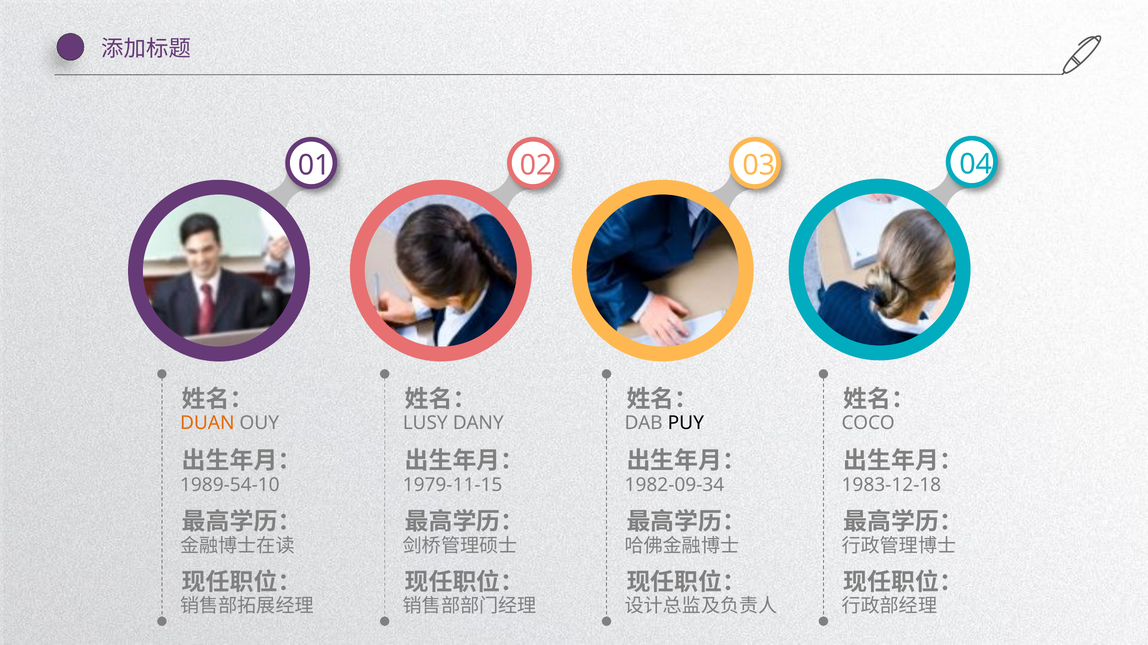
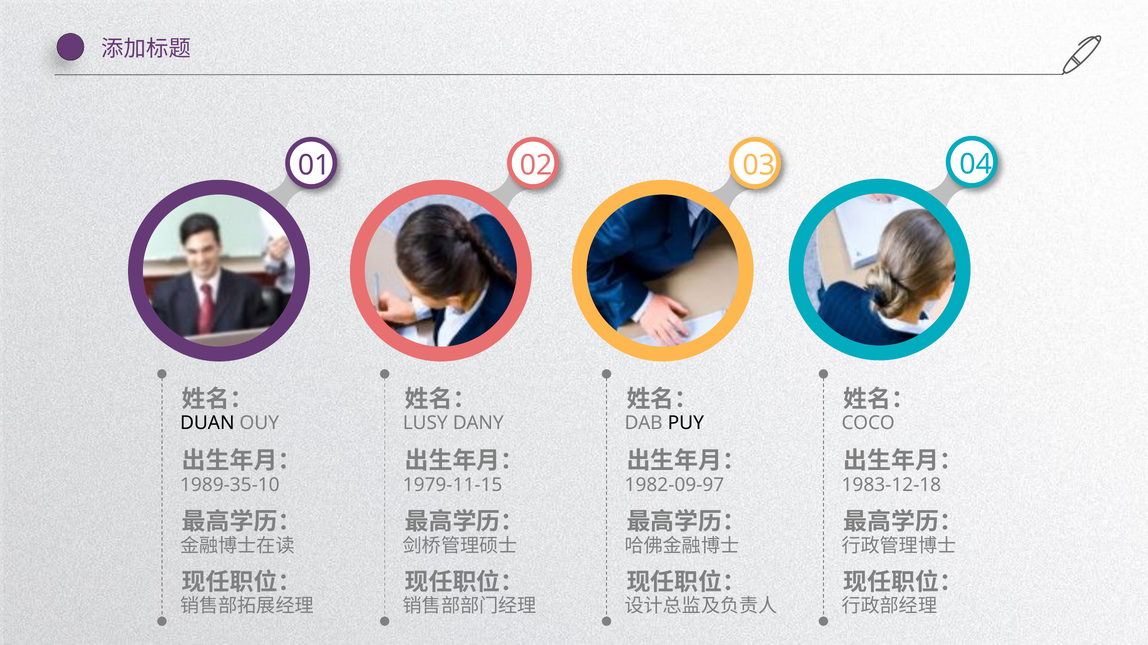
DUAN colour: orange -> black (207, 424)
1989-54-10: 1989-54-10 -> 1989-35-10 (230, 485)
1982-09-34: 1982-09-34 -> 1982-09-97 (674, 485)
